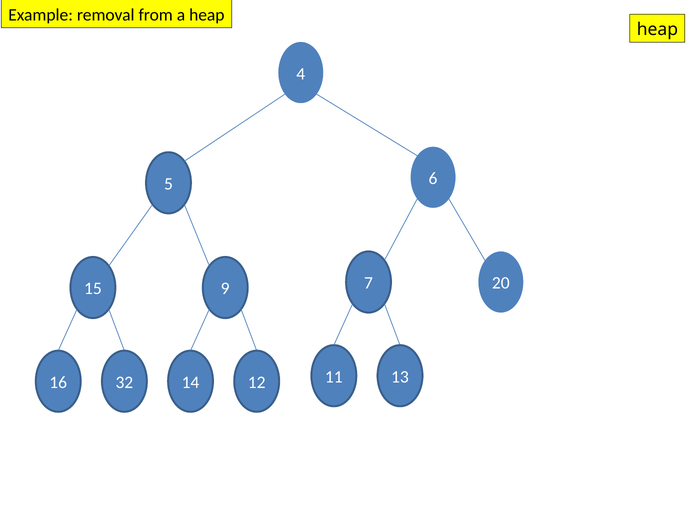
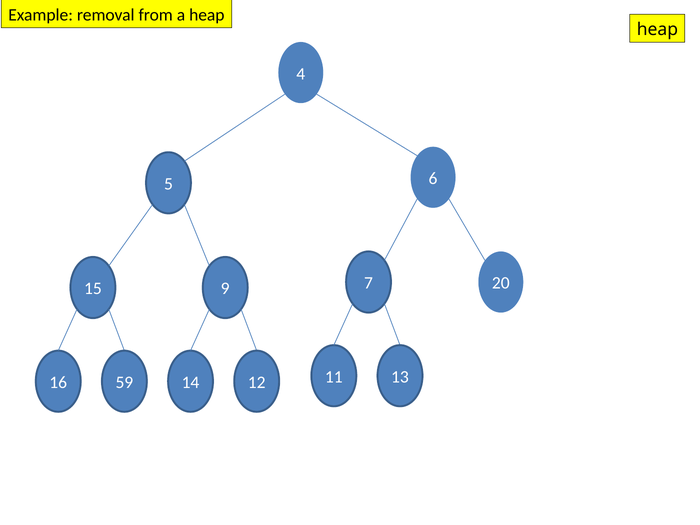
32: 32 -> 59 (124, 382)
